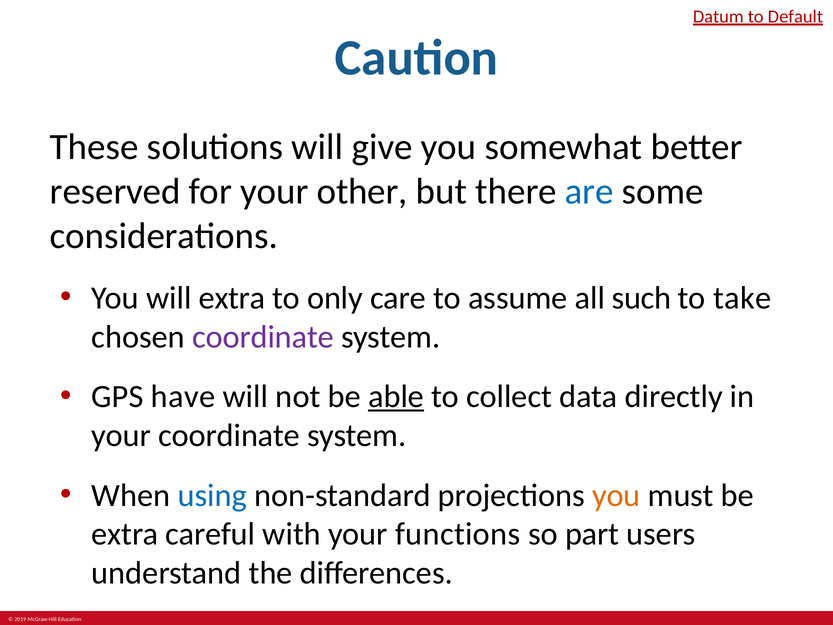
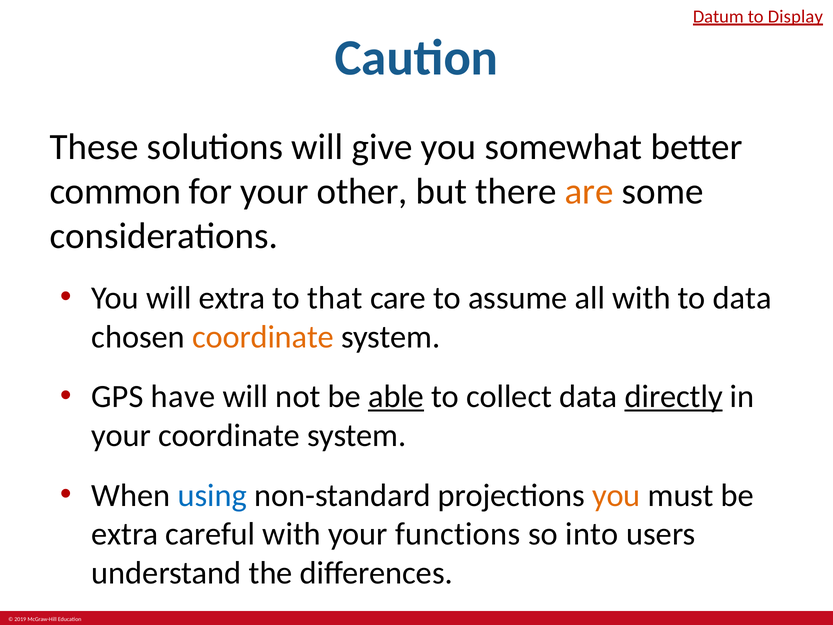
Default: Default -> Display (795, 16)
reserved: reserved -> common (115, 191)
are colour: blue -> orange (589, 191)
only: only -> that (335, 298)
all such: such -> with (641, 298)
to take: take -> data (742, 298)
coordinate colour: purple -> orange (263, 337)
directly underline: none -> present (674, 397)
part: part -> into (592, 534)
